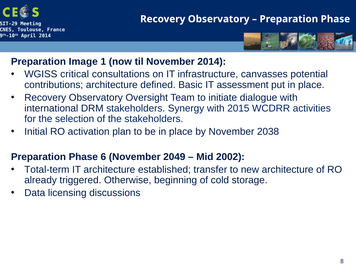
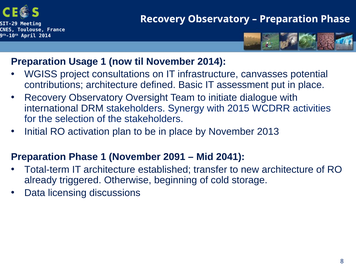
Image: Image -> Usage (83, 62)
critical: critical -> project (75, 74)
2038: 2038 -> 2013 (268, 132)
Phase 6: 6 -> 1 (103, 157)
2049: 2049 -> 2091 (174, 157)
2002: 2002 -> 2041 (230, 157)
